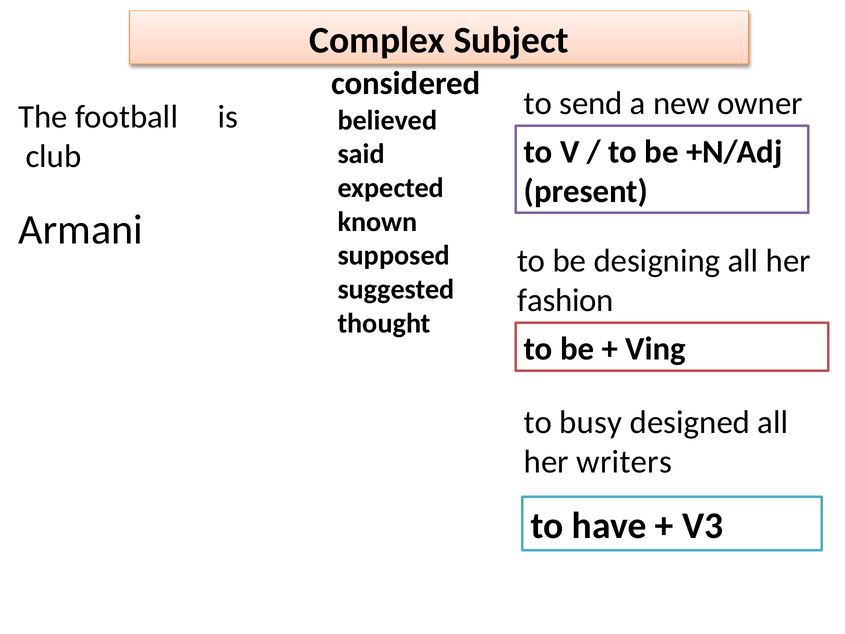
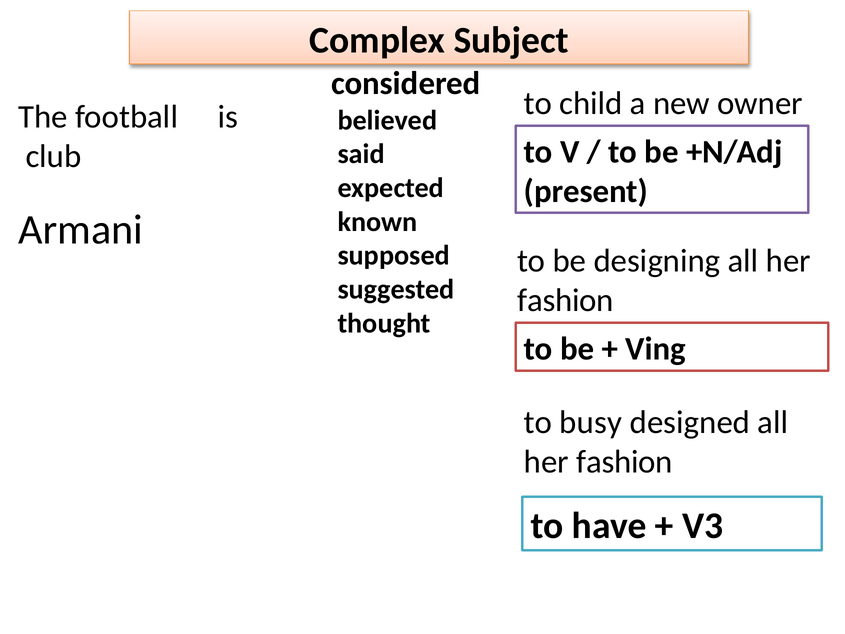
send: send -> child (591, 103)
writers: writers -> fashion (624, 462)
